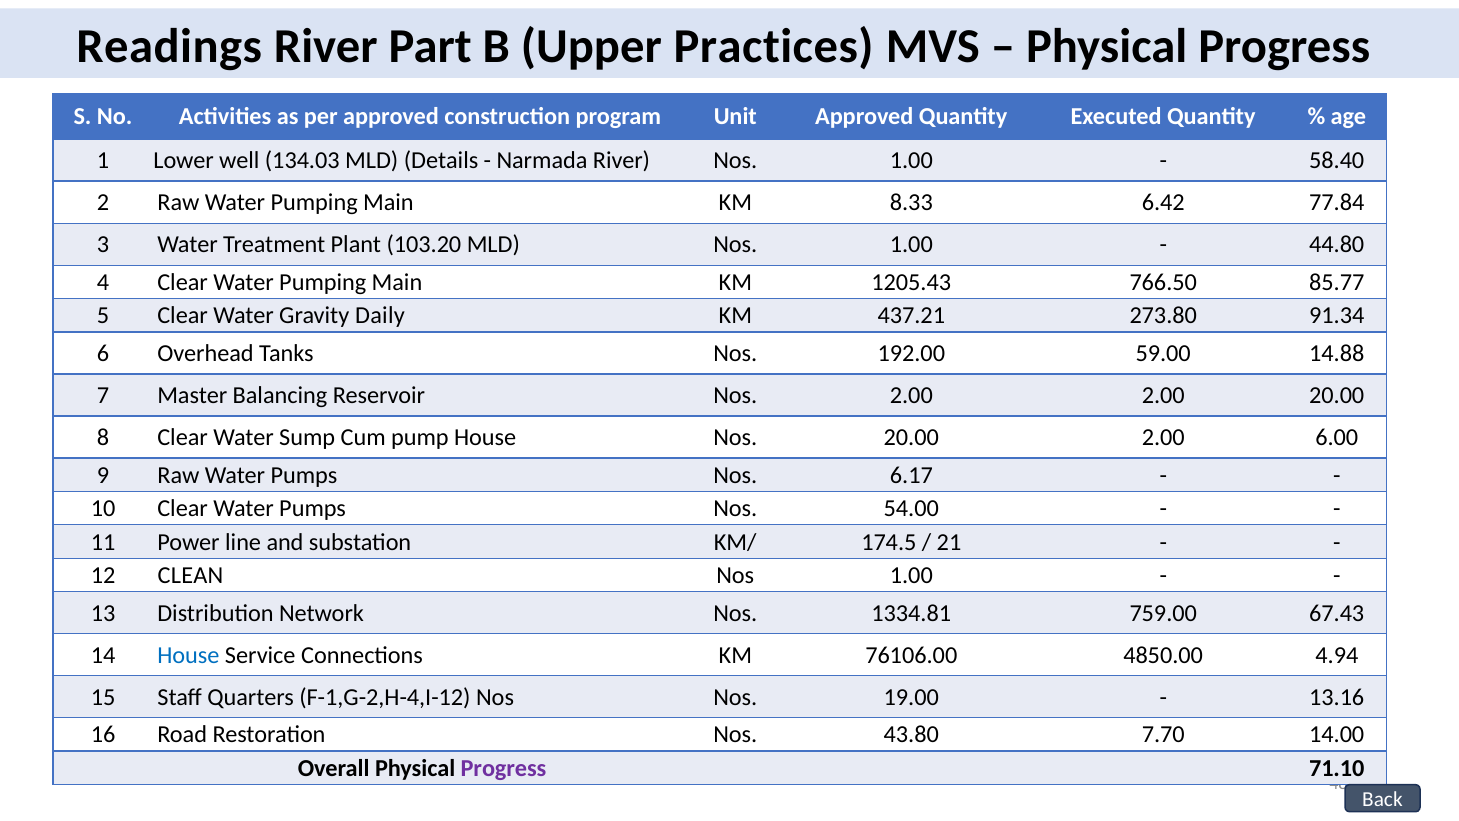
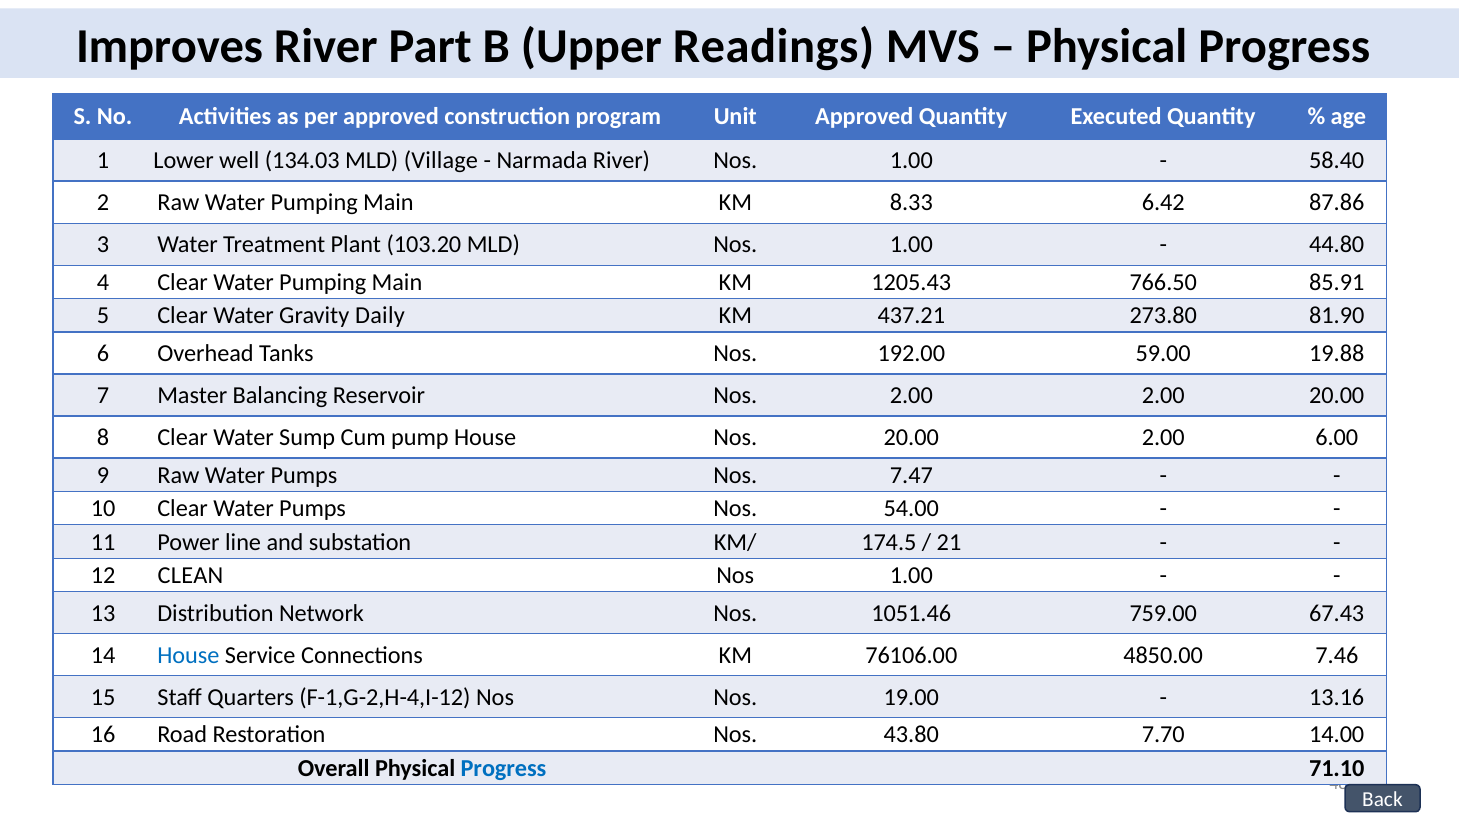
Readings: Readings -> Improves (170, 47)
Practices: Practices -> Readings (774, 47)
Details: Details -> Village (441, 160)
77.84: 77.84 -> 87.86 (1337, 203)
85.77: 85.77 -> 85.91 (1337, 282)
91.34: 91.34 -> 81.90 (1337, 316)
14.88: 14.88 -> 19.88 (1337, 353)
6.17: 6.17 -> 7.47 (911, 475)
1334.81: 1334.81 -> 1051.46 (911, 613)
4.94: 4.94 -> 7.46 (1337, 655)
Progress colour: purple -> blue (503, 768)
